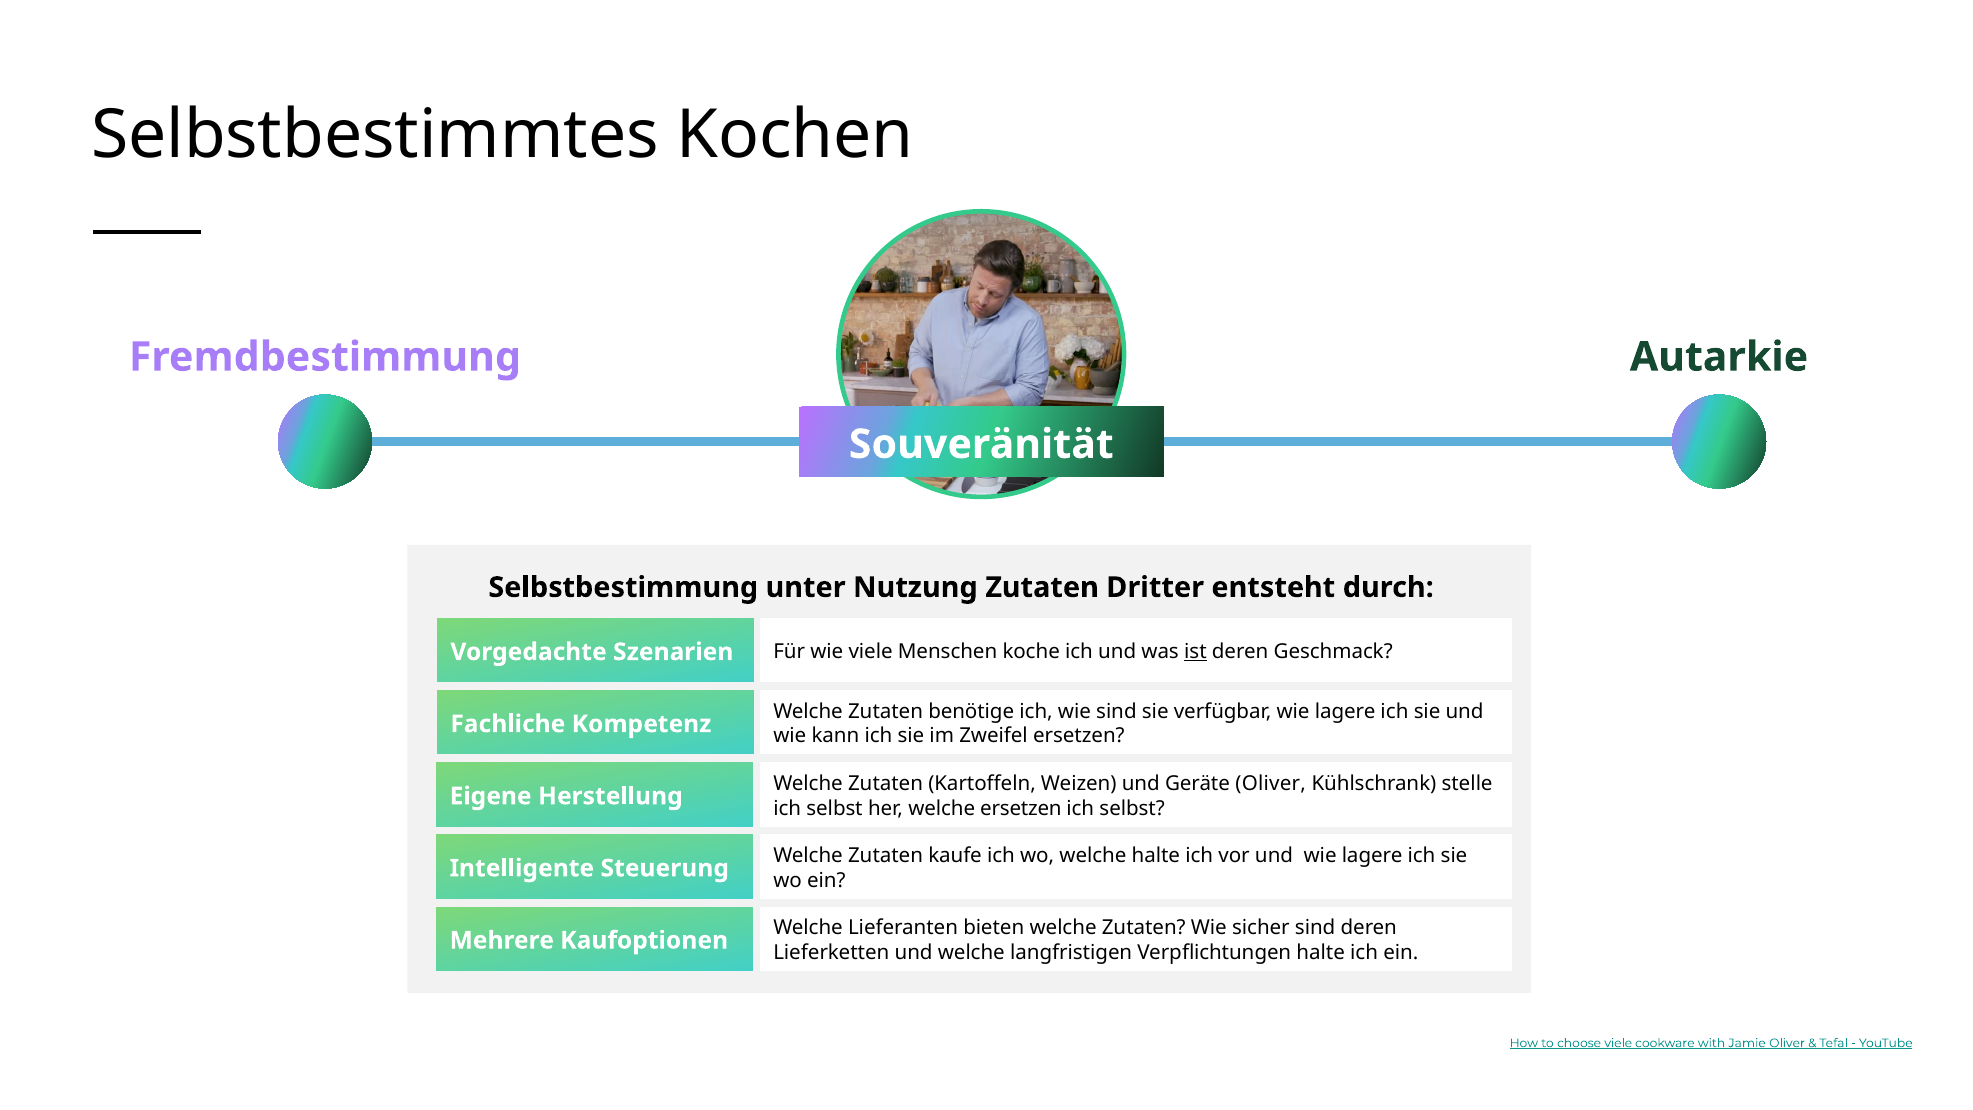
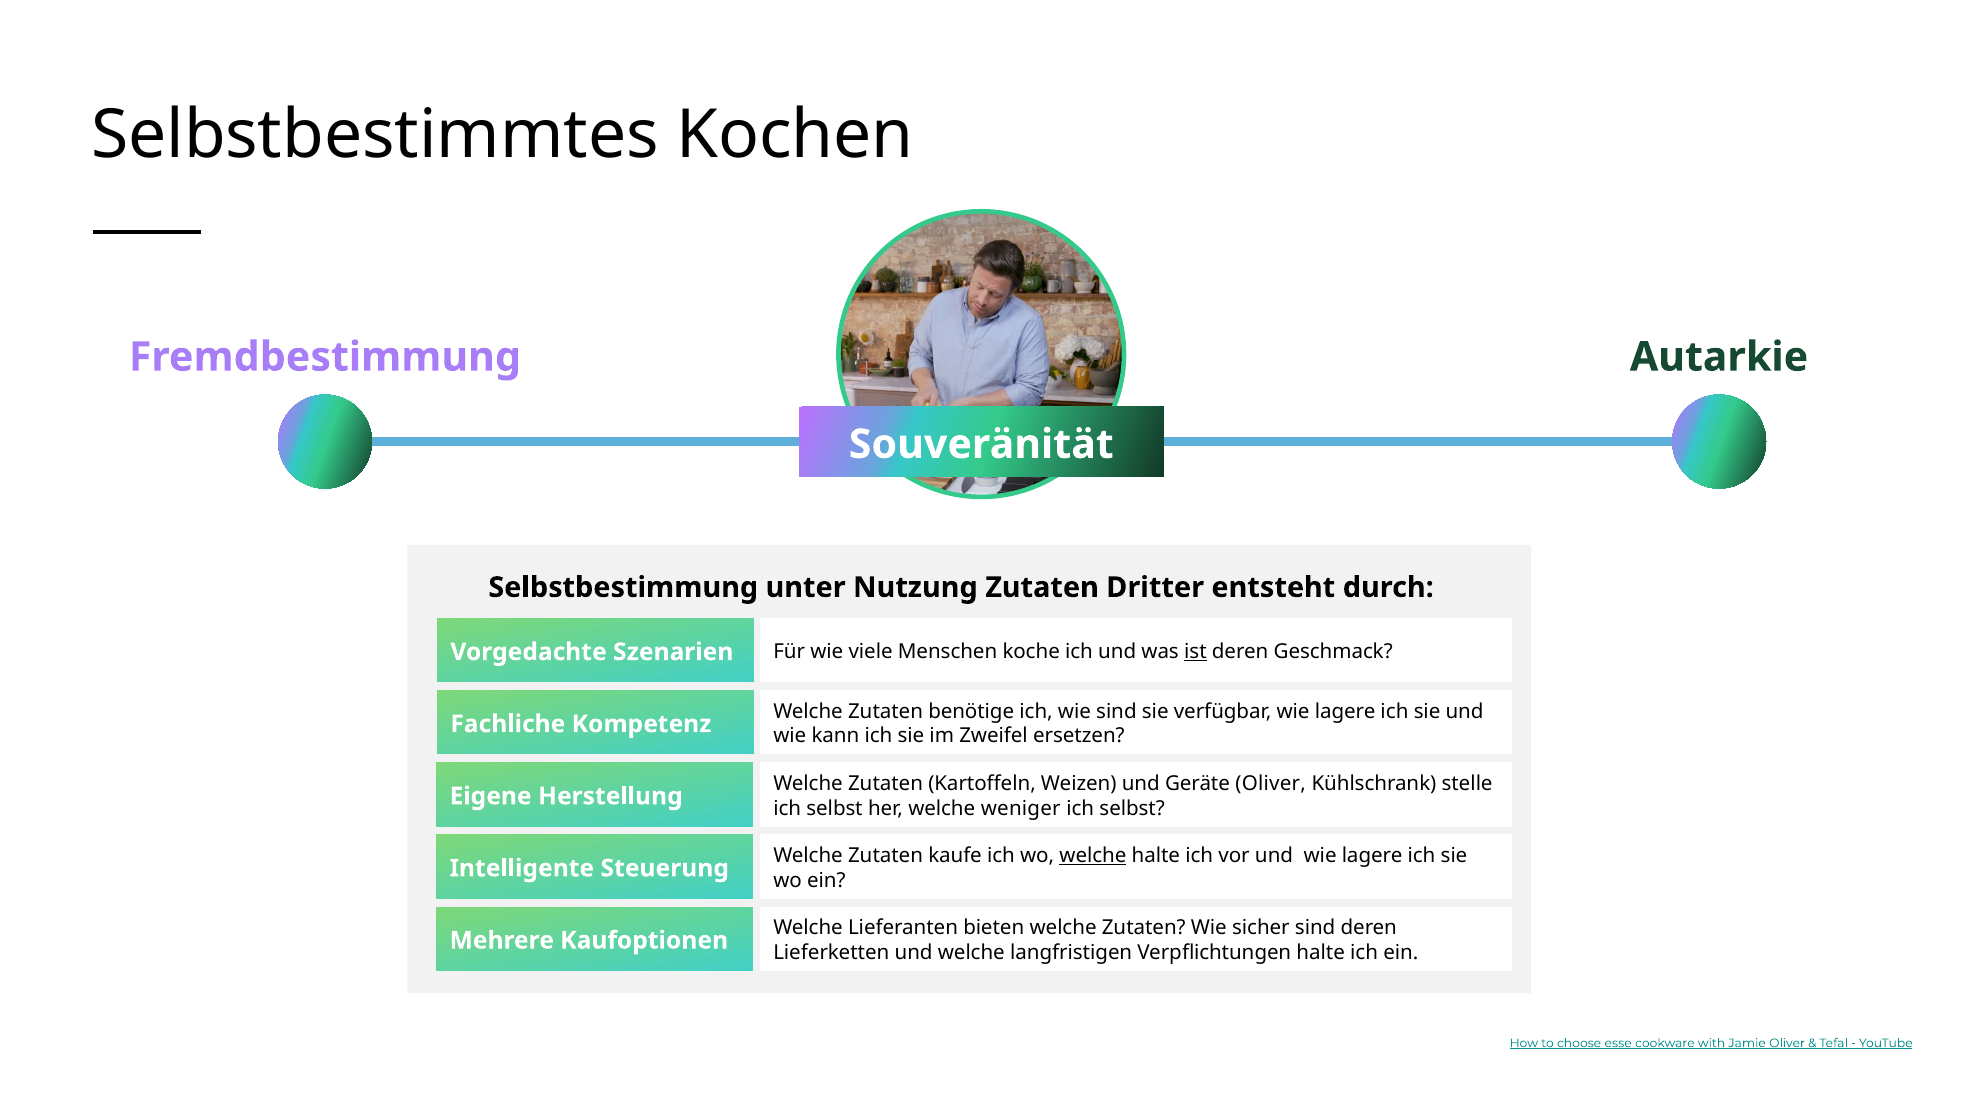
welche ersetzen: ersetzen -> weniger (1021, 808)
welche underline: none -> present (1093, 855)
choose viele: viele -> esse (1618, 1043)
